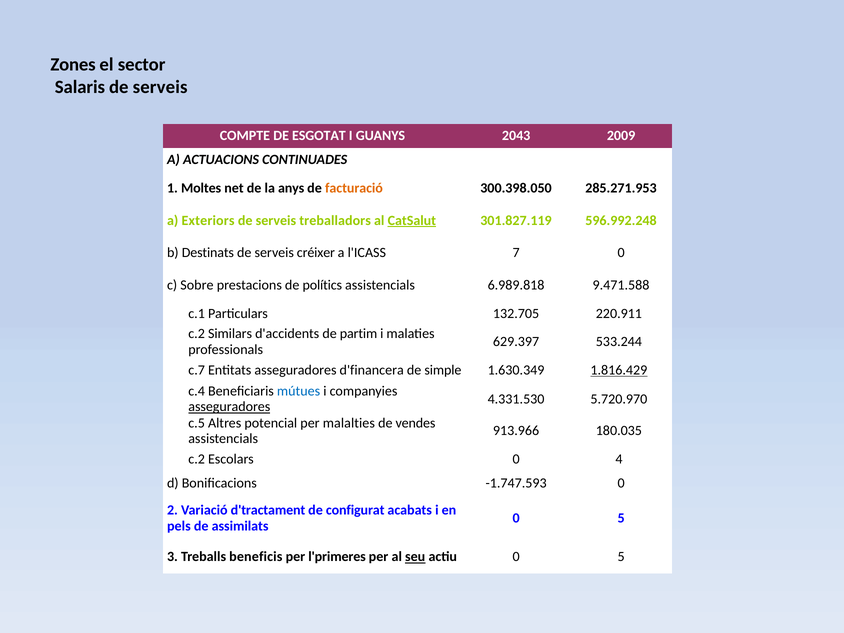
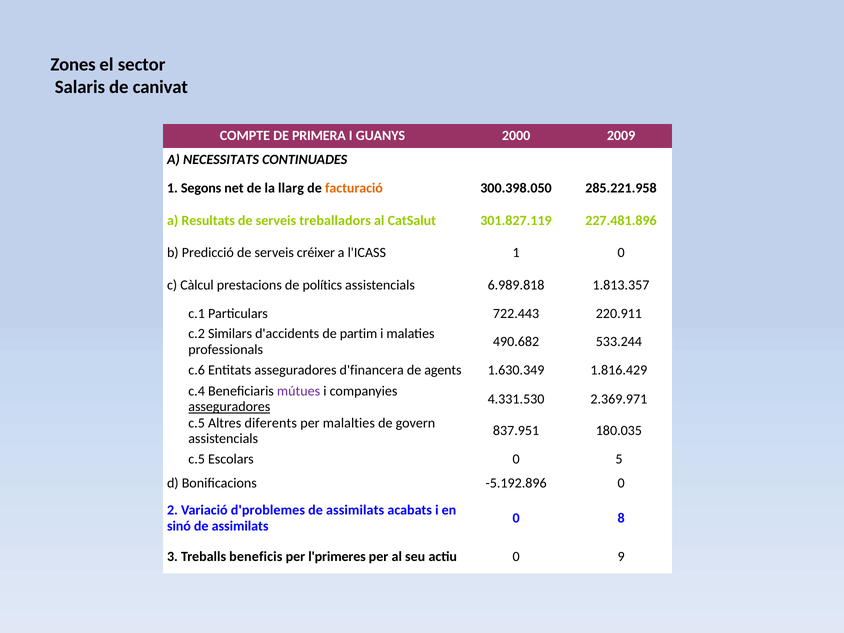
serveis: serveis -> canivat (160, 87)
ESGOTAT: ESGOTAT -> PRIMERA (319, 135)
2043: 2043 -> 2000 (516, 135)
ACTUACIONS: ACTUACIONS -> NECESSITATS (221, 160)
Moltes: Moltes -> Segons (201, 188)
anys: anys -> llarg (291, 188)
285.271.953: 285.271.953 -> 285.221.958 (621, 188)
Exteriors: Exteriors -> Resultats (208, 221)
CatSalut underline: present -> none (412, 221)
596.992.248: 596.992.248 -> 227.481.896 (621, 221)
Destinats: Destinats -> Predicció (208, 253)
l'ICASS 7: 7 -> 1 (516, 253)
Sobre: Sobre -> Càlcul (197, 285)
9.471.588: 9.471.588 -> 1.813.357 (621, 285)
132.705: 132.705 -> 722.443 (516, 314)
629.397: 629.397 -> 490.682 (516, 342)
c.7: c.7 -> c.6 (197, 370)
simple: simple -> agents (443, 370)
1.816.429 underline: present -> none (619, 370)
mútues colour: blue -> purple (299, 391)
5.720.970: 5.720.970 -> 2.369.971 (619, 399)
potencial: potencial -> diferents (271, 423)
vendes: vendes -> govern (415, 423)
913.966: 913.966 -> 837.951 (516, 431)
c.2: c.2 -> c.5 (197, 459)
4: 4 -> 5 (619, 459)
-1.747.593: -1.747.593 -> -5.192.896 (516, 483)
d'tractament: d'tractament -> d'problemes (268, 510)
configurat: configurat -> assimilats (355, 510)
5: 5 -> 8 (621, 518)
pels: pels -> sinó (179, 526)
seu underline: present -> none (415, 557)
actiu 0 5: 5 -> 9 (621, 557)
